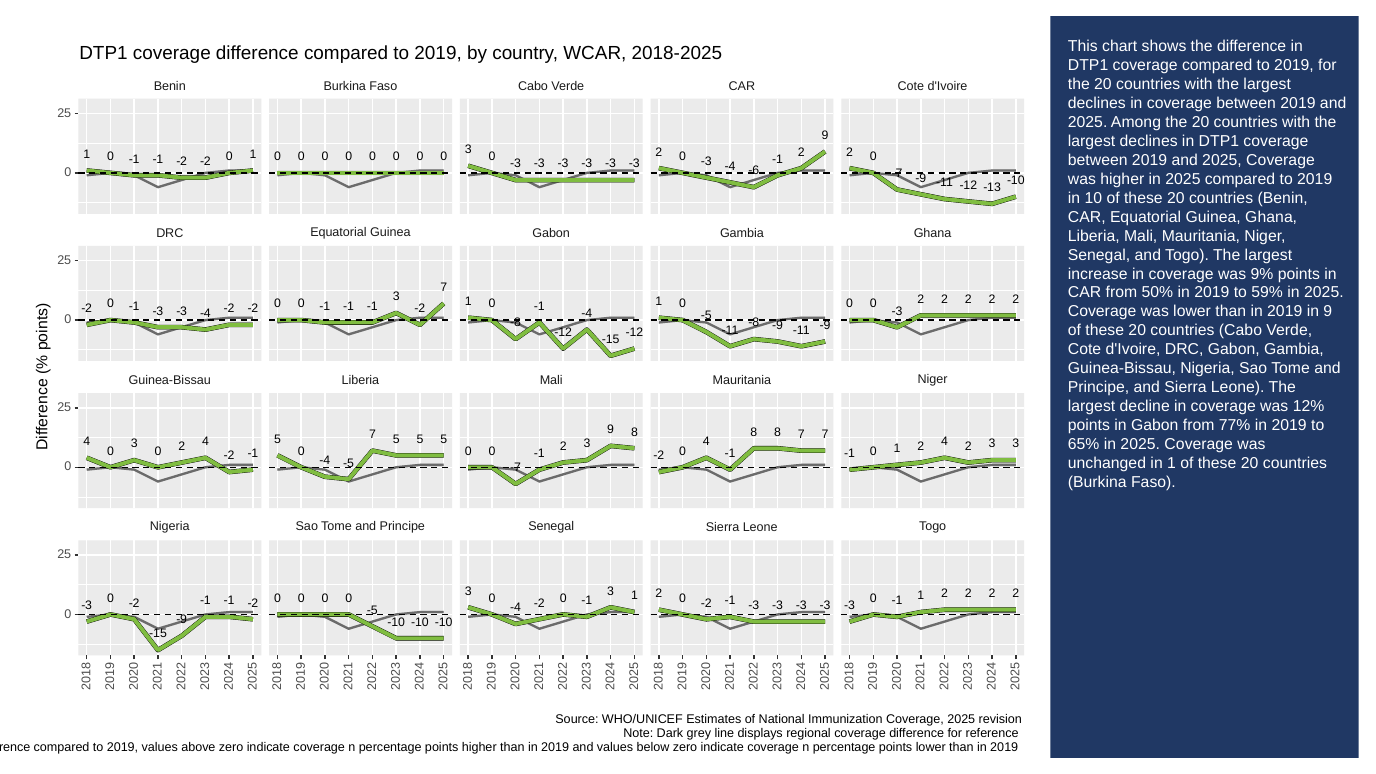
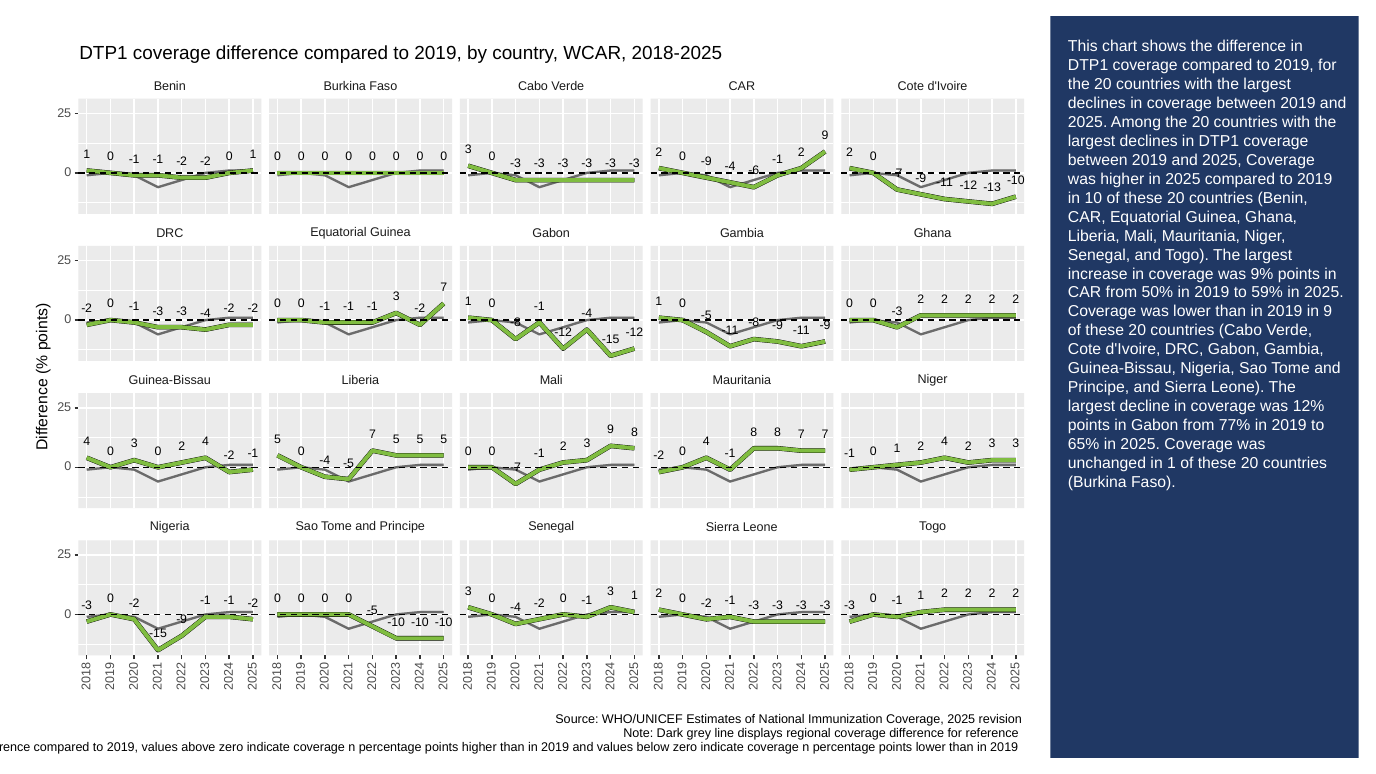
2 0 -3: -3 -> -9 (706, 161)
